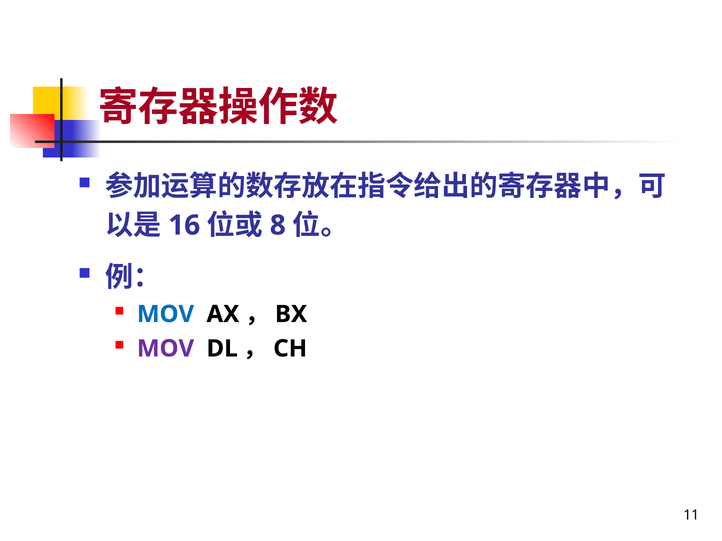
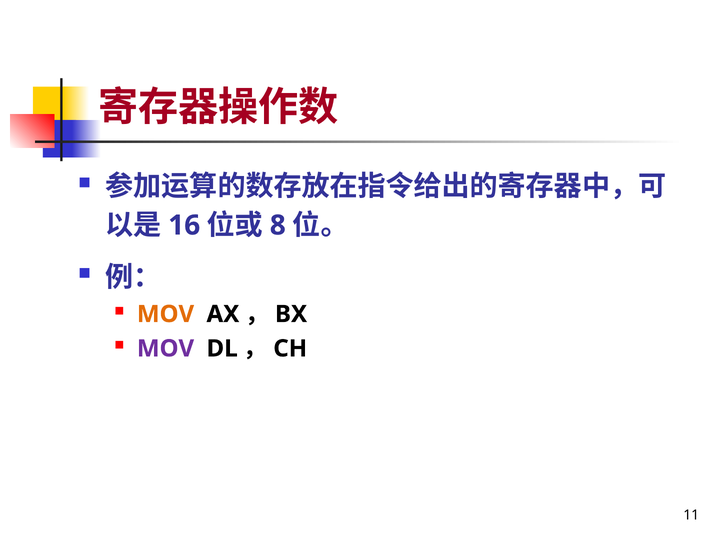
MOV colour: blue -> orange (166, 314)
